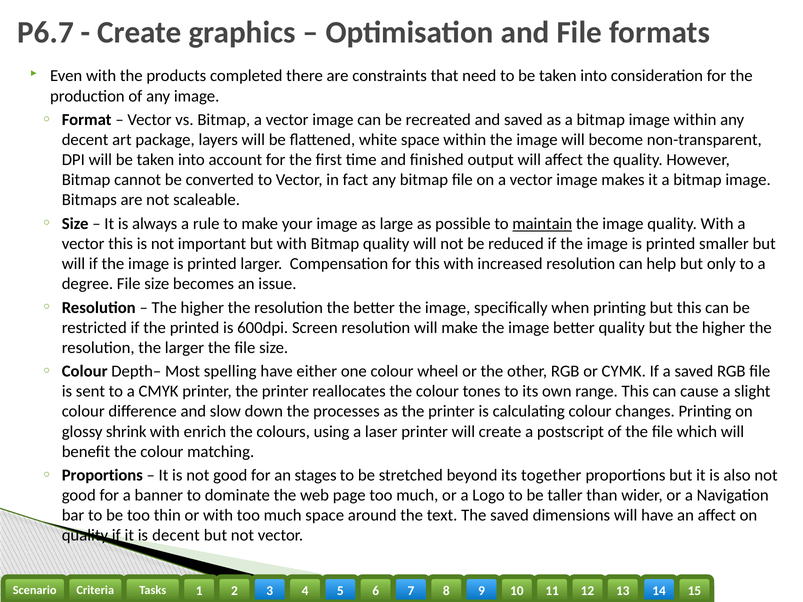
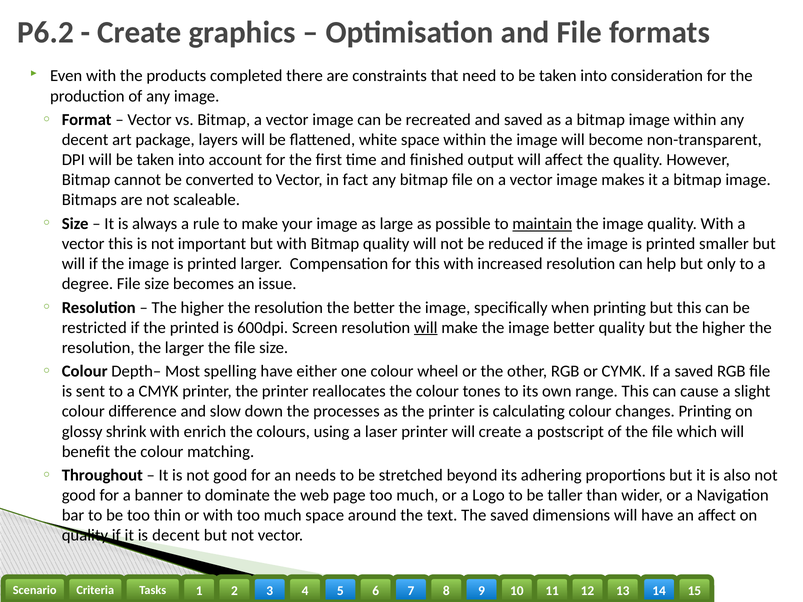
P6.7: P6.7 -> P6.2 (46, 32)
will underline: none -> present (426, 328)
Proportions: Proportions -> Throughout (102, 475)
stages: stages -> needs (315, 475)
together: together -> adhering (551, 475)
